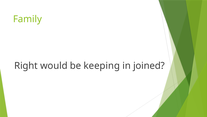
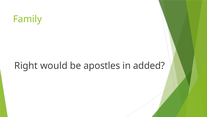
keeping: keeping -> apostles (102, 65)
joined: joined -> added (149, 65)
